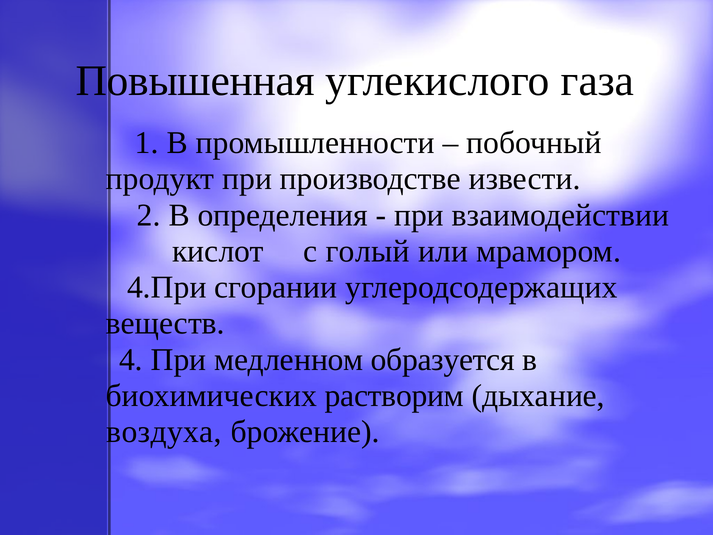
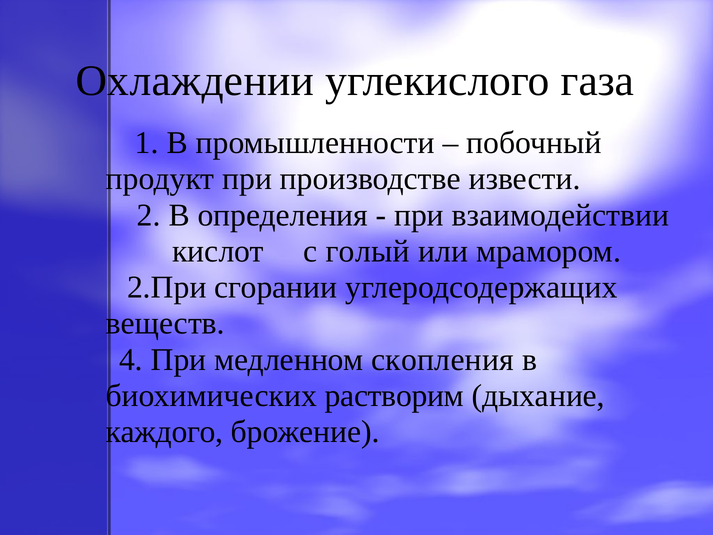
Повышенная: Повышенная -> Охлаждении (195, 81)
4.При: 4.При -> 2.При (167, 287)
образуется: образуется -> скопления (443, 359)
воздуха: воздуха -> каждого (164, 432)
